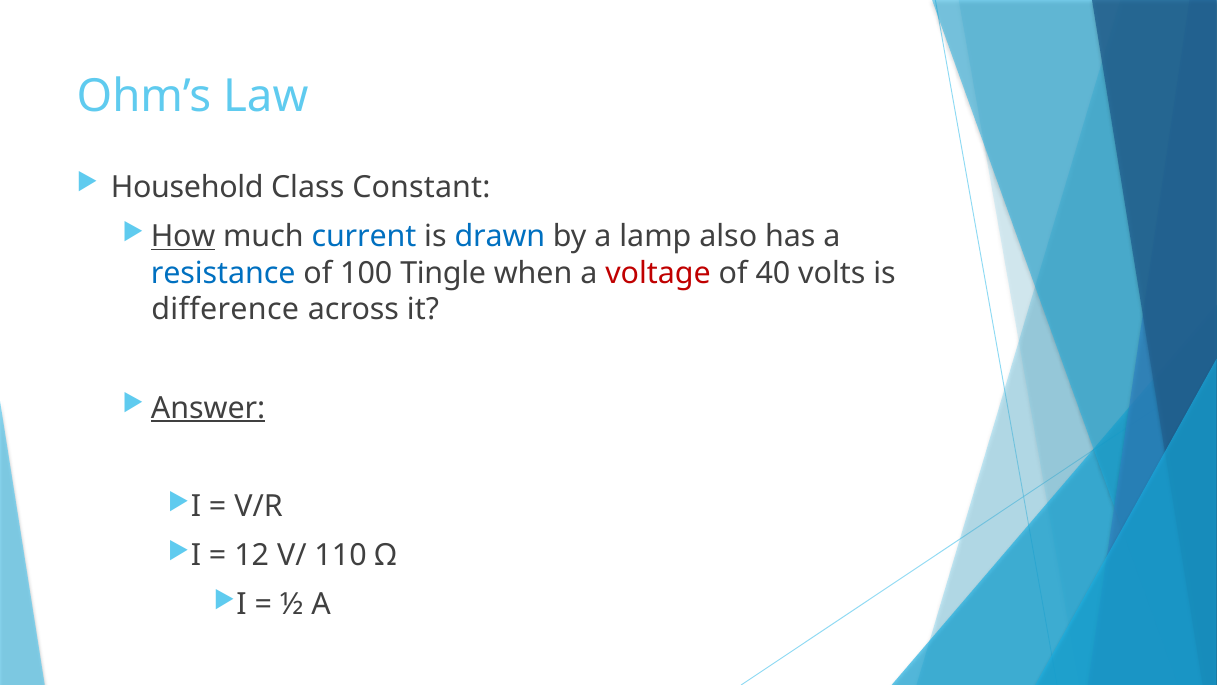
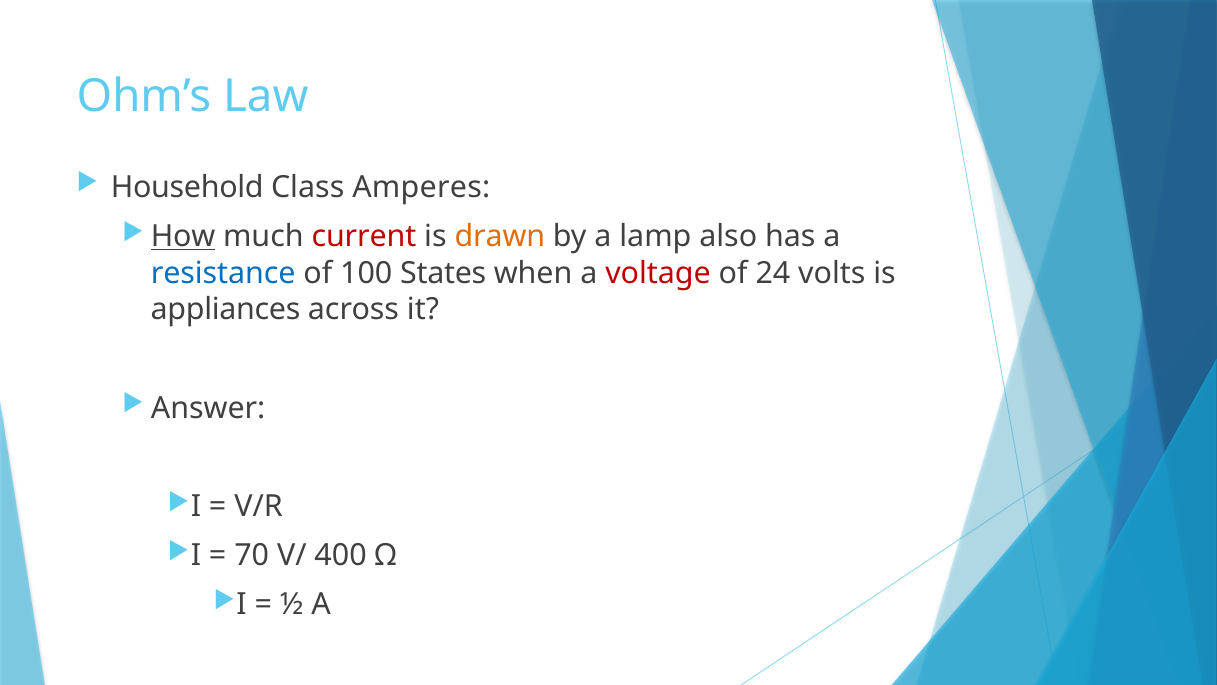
Constant: Constant -> Amperes (421, 187)
current colour: blue -> red (364, 236)
drawn colour: blue -> orange (500, 236)
Tingle: Tingle -> States (443, 273)
40: 40 -> 24 (773, 273)
difference: difference -> appliances (226, 309)
Answer underline: present -> none (208, 408)
12: 12 -> 70 (252, 555)
110: 110 -> 400 (341, 555)
